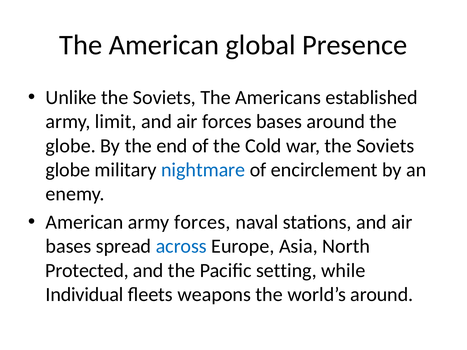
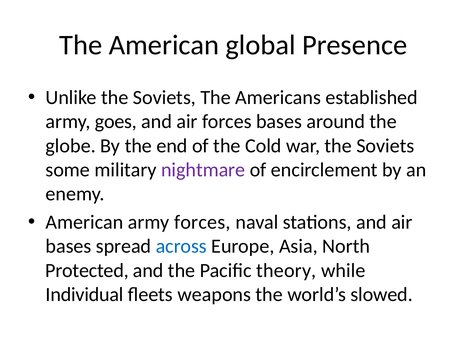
limit: limit -> goes (116, 122)
globe: globe -> some (68, 170)
nightmare colour: blue -> purple (203, 170)
setting: setting -> theory (286, 271)
world’s around: around -> slowed (382, 295)
